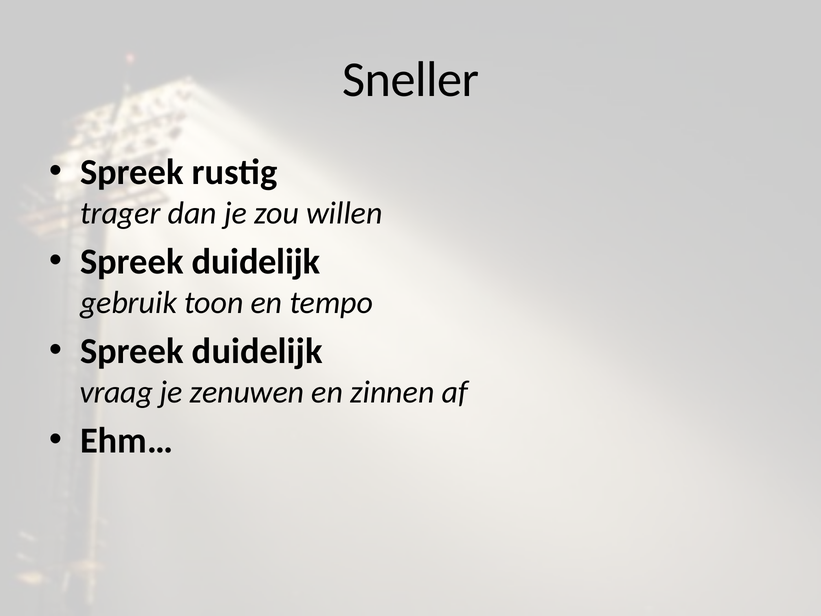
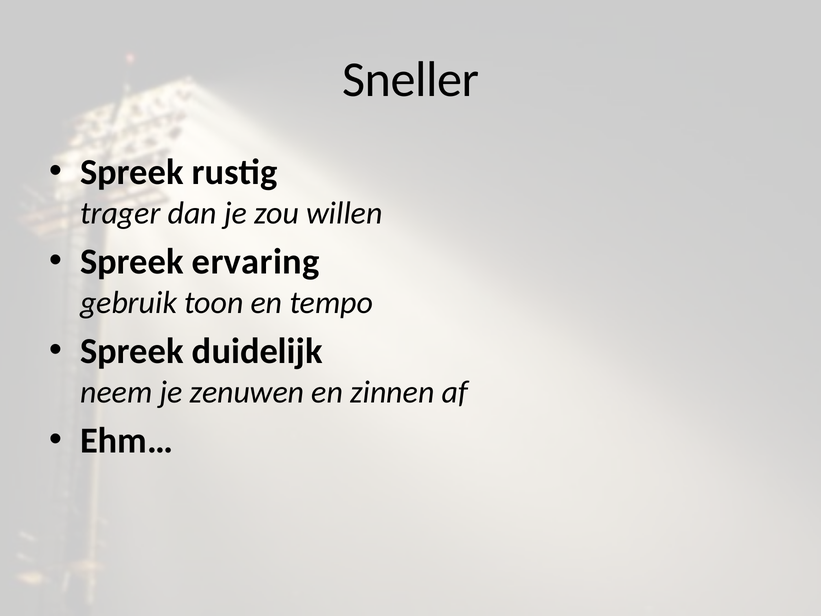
duidelijk: duidelijk -> ervaring (256, 262)
vraag: vraag -> neem (116, 392)
